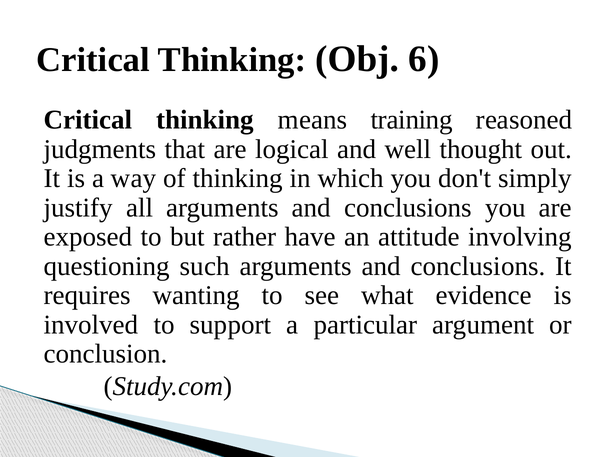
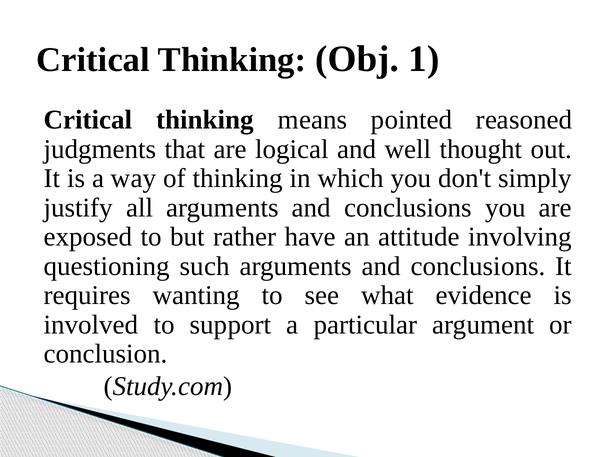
6: 6 -> 1 (424, 59)
training: training -> pointed (412, 120)
